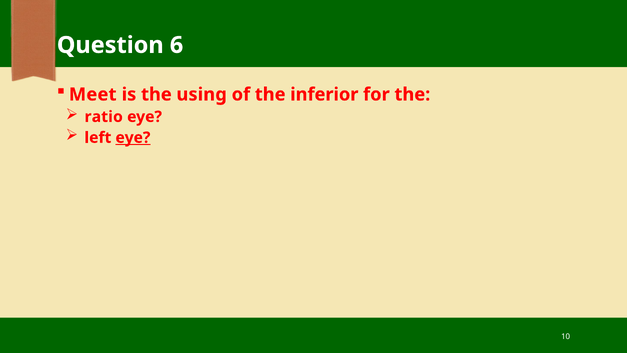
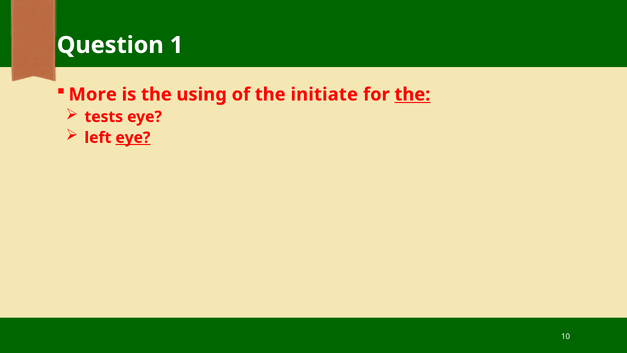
6: 6 -> 1 (177, 45)
Meet: Meet -> More (93, 94)
inferior: inferior -> initiate (324, 94)
the underline: none -> present (412, 94)
ratio: ratio -> tests (104, 117)
